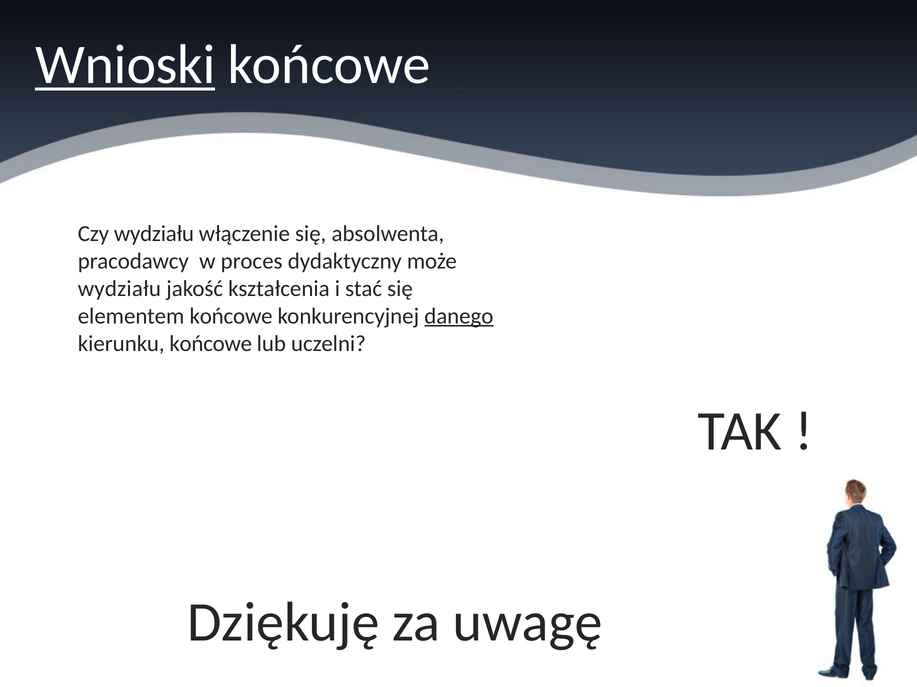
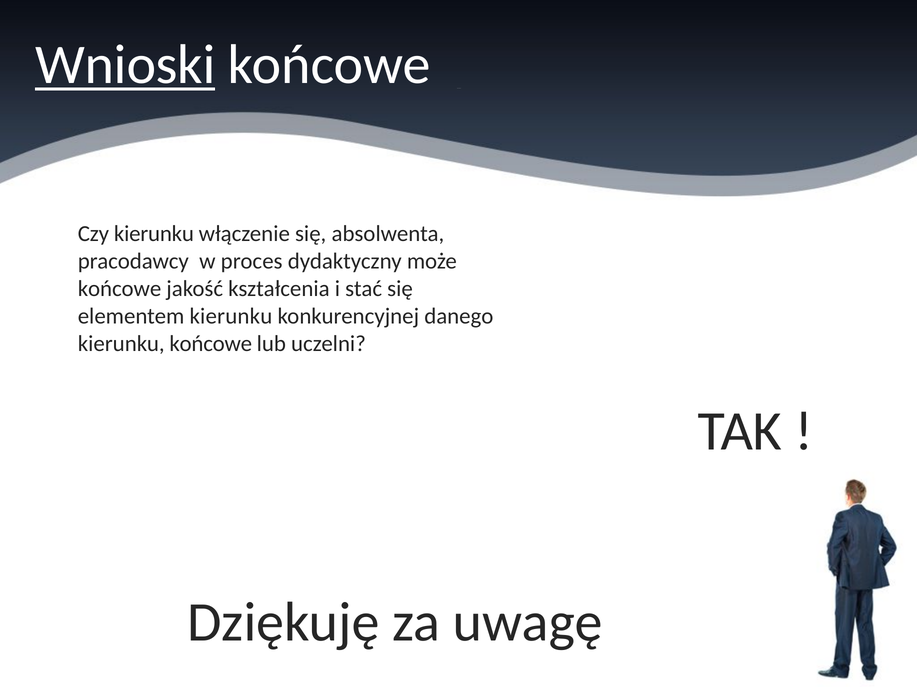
Czy wydziału: wydziału -> kierunku (154, 234)
wydziału: wydziału -> końcowe (120, 289)
elementem końcowe: końcowe -> kierunku (231, 316)
danego underline: present -> none (459, 316)
